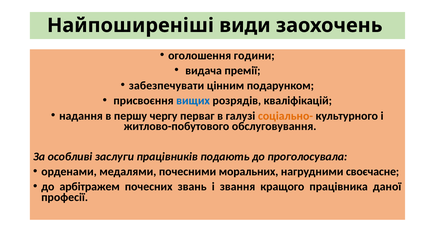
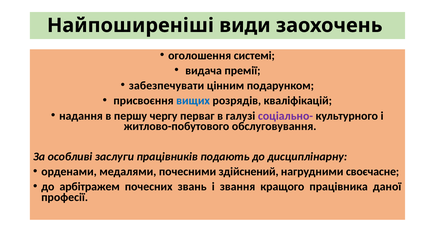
години: години -> системі (254, 56)
соціально- colour: orange -> purple (285, 116)
проголосувала: проголосувала -> дисциплінарну (307, 157)
моральних: моральних -> здійснений (249, 172)
